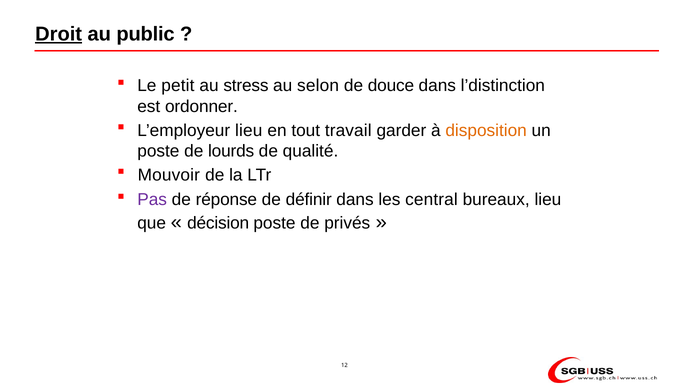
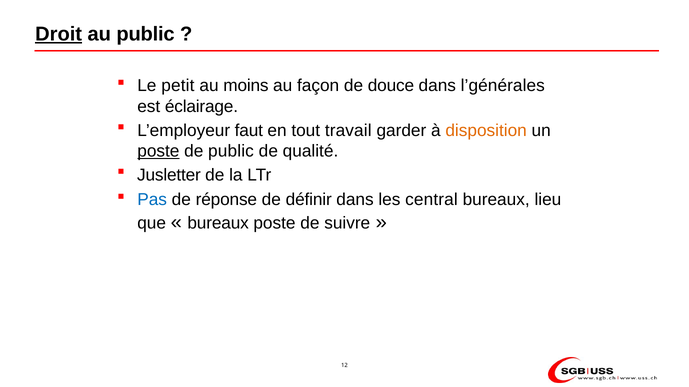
stress: stress -> moins (246, 86)
selon: selon -> façon (318, 86)
l’distinction: l’distinction -> l’générales (503, 86)
ordonner: ordonner -> éclairage (201, 106)
L’employeur lieu: lieu -> faut (249, 131)
poste underline: none -> present (158, 151)
de lourds: lourds -> public (231, 151)
Mouvoir: Mouvoir -> Jusletter (169, 175)
Pas colour: purple -> blue (152, 200)
décision: décision -> bureaux (218, 224)
privés: privés -> suivre (347, 224)
